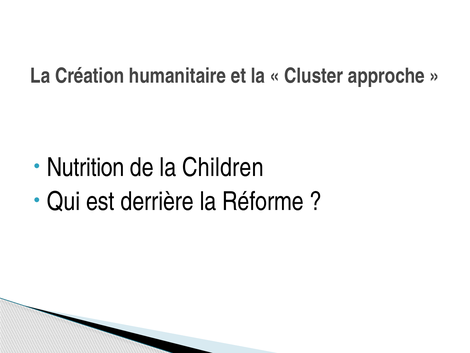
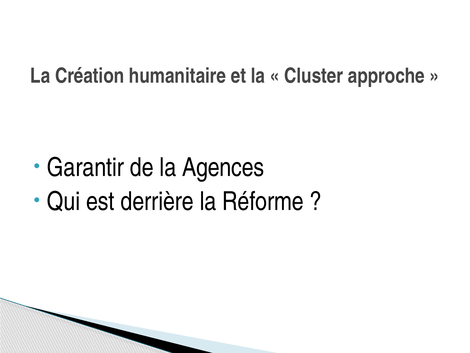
Nutrition: Nutrition -> Garantir (85, 167)
Children: Children -> Agences (223, 167)
